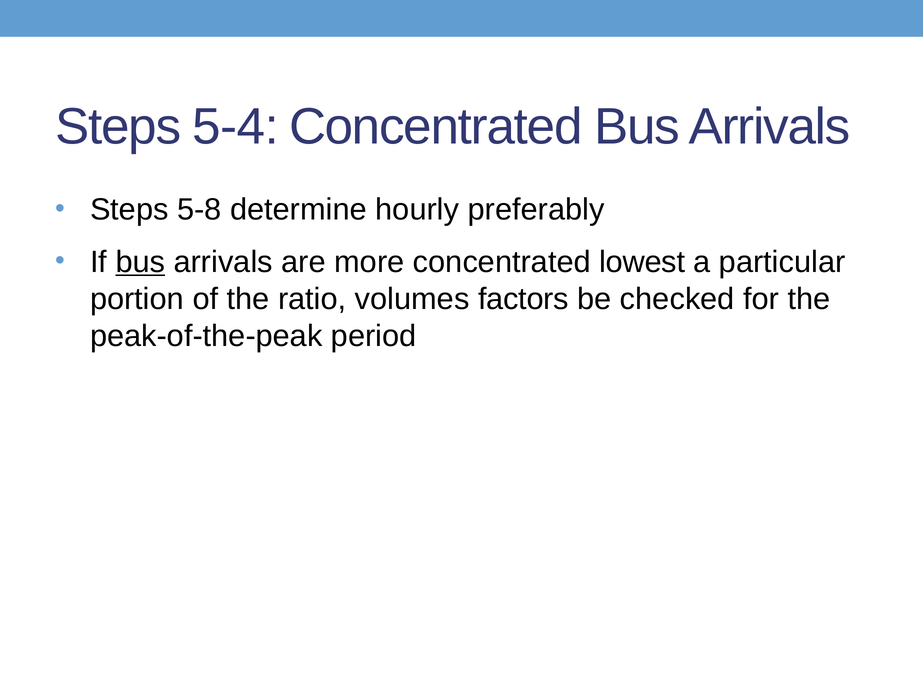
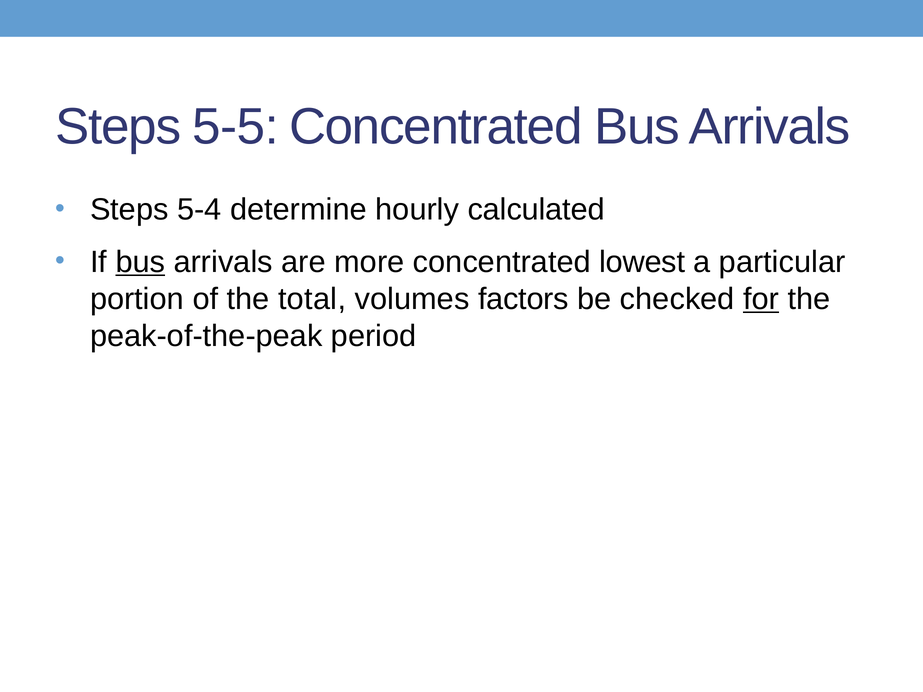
5-4: 5-4 -> 5-5 (235, 127)
5-8: 5-8 -> 5-4 (199, 210)
preferably: preferably -> calculated (536, 210)
ratio: ratio -> total (312, 299)
for underline: none -> present (761, 299)
